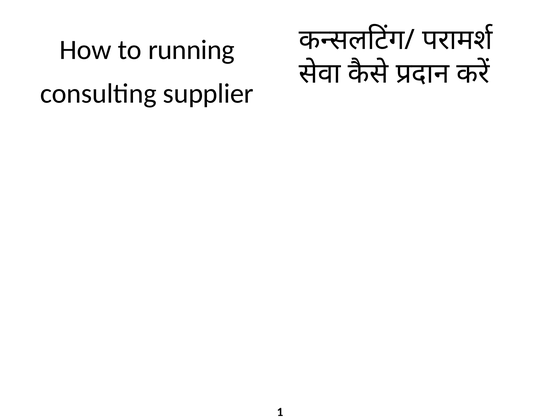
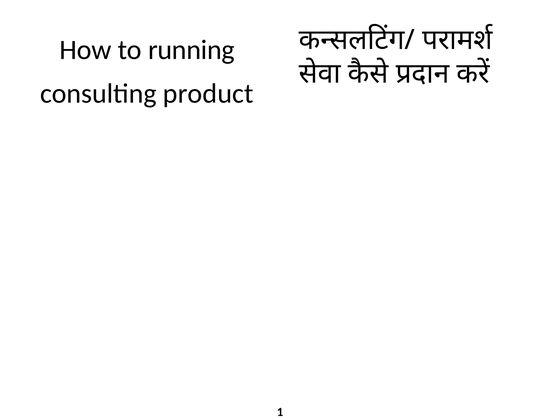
supplier: supplier -> product (208, 94)
